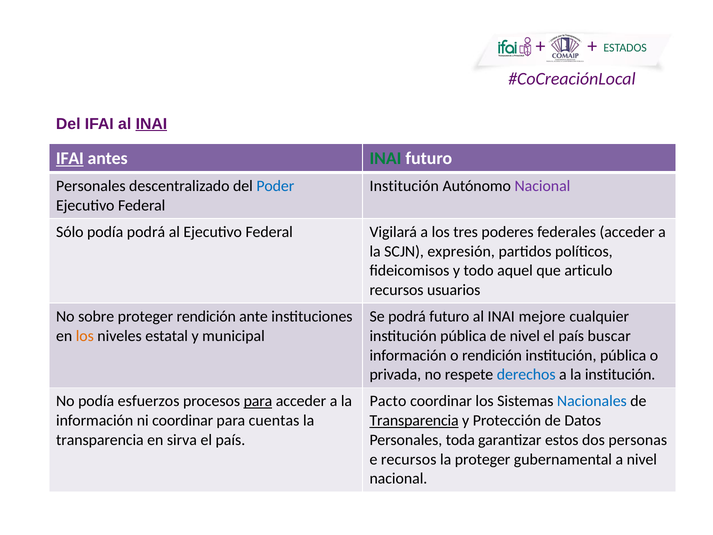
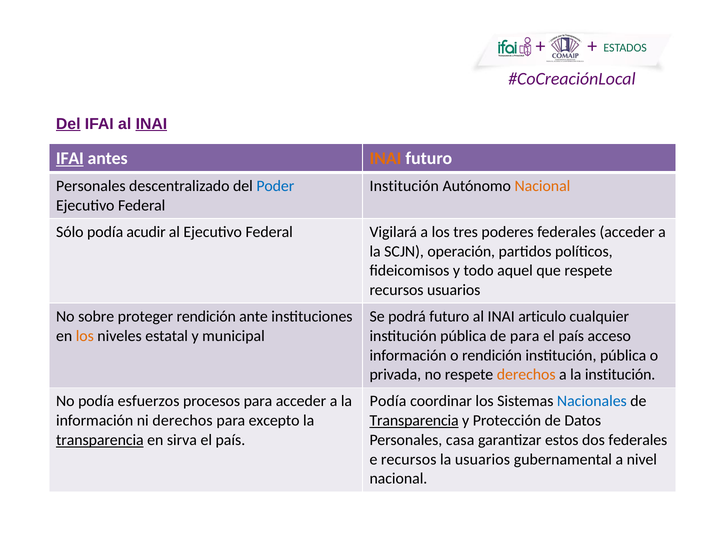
Del underline: none -> present (68, 124)
INAI colour: green -> orange (385, 158)
Nacional colour: purple -> orange (542, 186)
podía podrá: podrá -> acudir (146, 232)
expresión: expresión -> operación (461, 251)
que articulo: articulo -> respete (588, 271)
mejore: mejore -> articulo (542, 316)
de nivel: nivel -> para (525, 336)
buscar: buscar -> acceso (609, 336)
derechos colour: blue -> orange (526, 375)
para underline: present -> none (258, 401)
Pacto: Pacto -> Podía (388, 401)
ni coordinar: coordinar -> derechos (183, 420)
cuentas: cuentas -> excepto (274, 420)
transparencia underline: none -> present (100, 440)
toda: toda -> casa (460, 440)
dos personas: personas -> federales (638, 440)
la proteger: proteger -> usuarios (482, 459)
